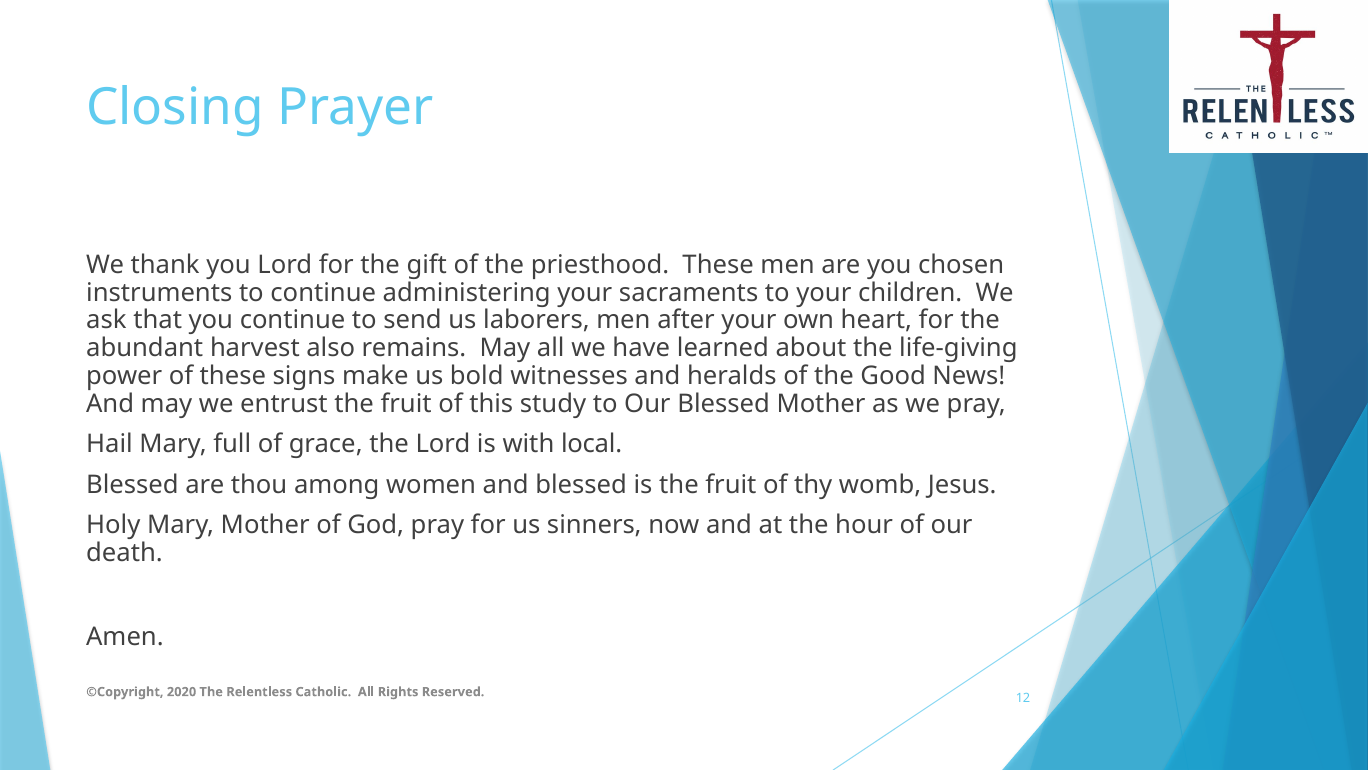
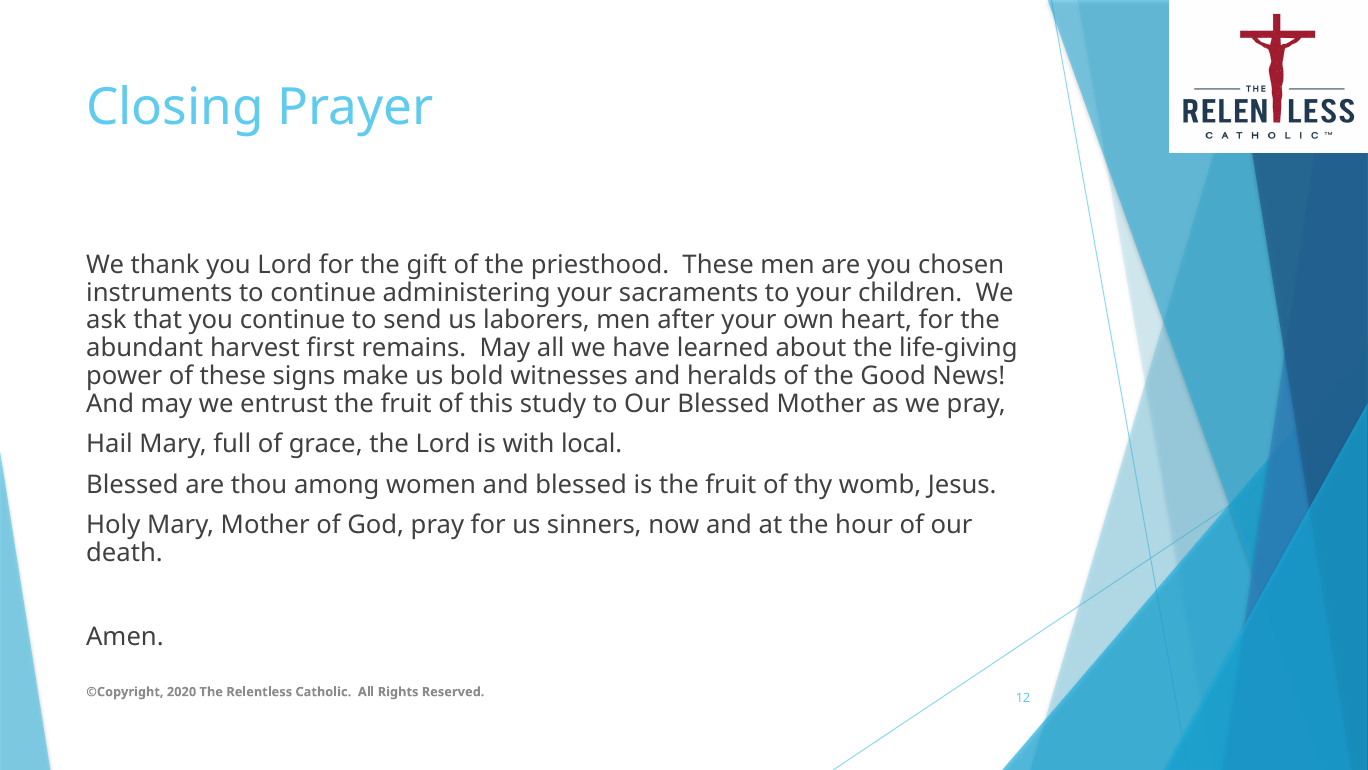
also: also -> first (331, 348)
